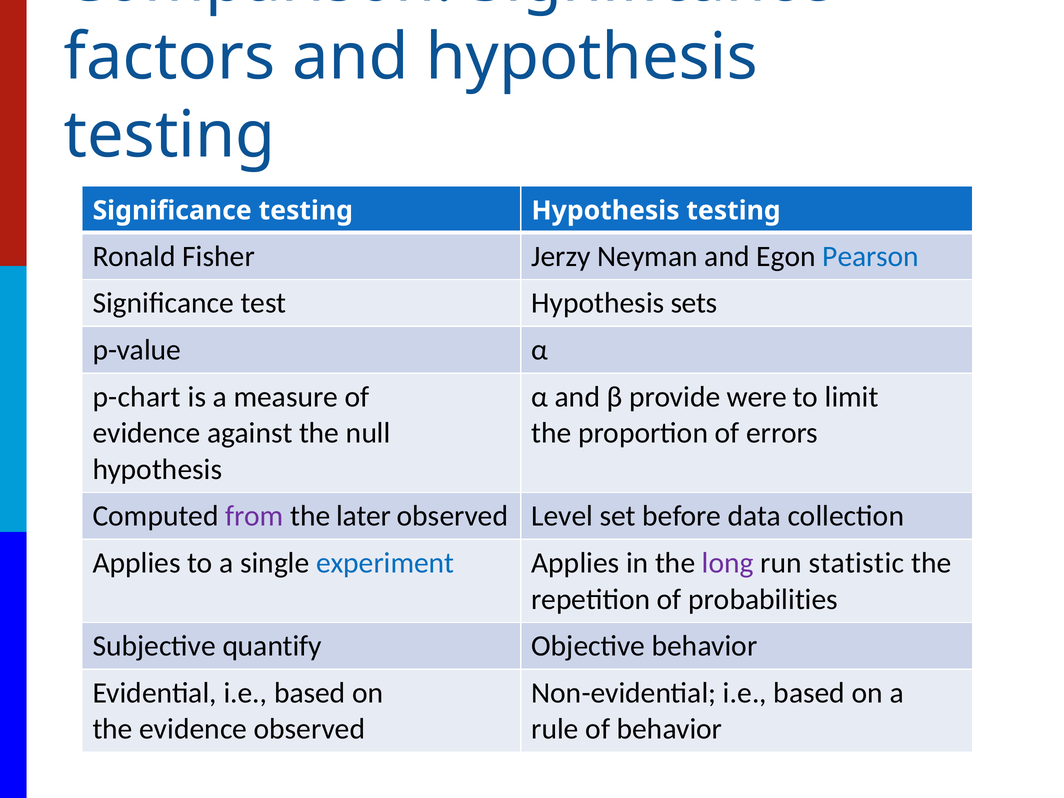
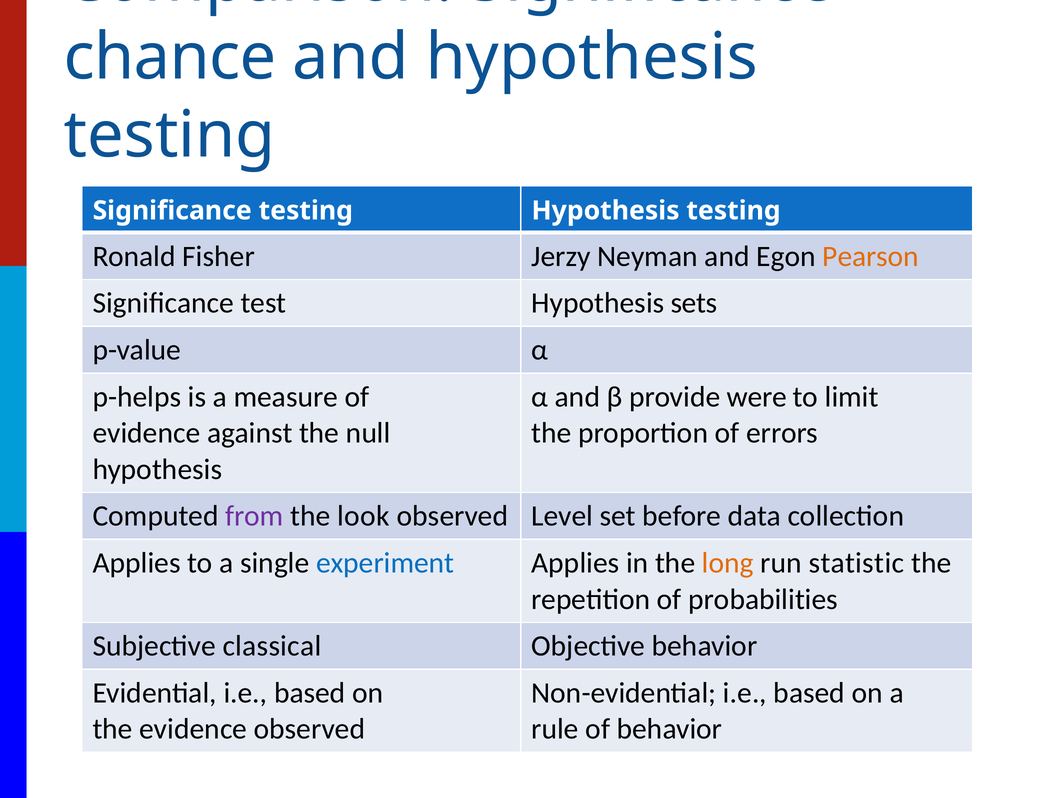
factors: factors -> chance (170, 57)
Pearson colour: blue -> orange (871, 256)
p-chart: p-chart -> p-helps (137, 397)
later: later -> look (363, 516)
long colour: purple -> orange (728, 563)
quantify: quantify -> classical (272, 646)
